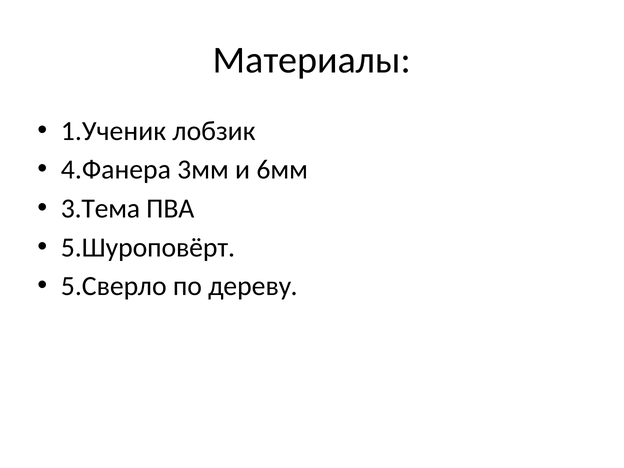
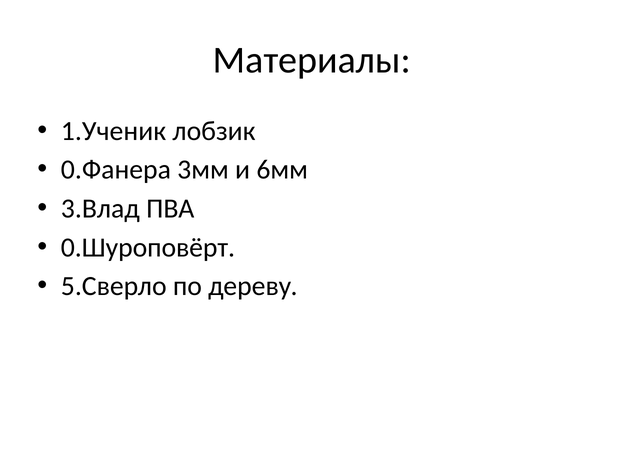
4.Фанера: 4.Фанера -> 0.Фанера (116, 170)
3.Тема: 3.Тема -> 3.Влад (100, 209)
5.Шуроповёрт: 5.Шуроповёрт -> 0.Шуроповёрт (148, 247)
